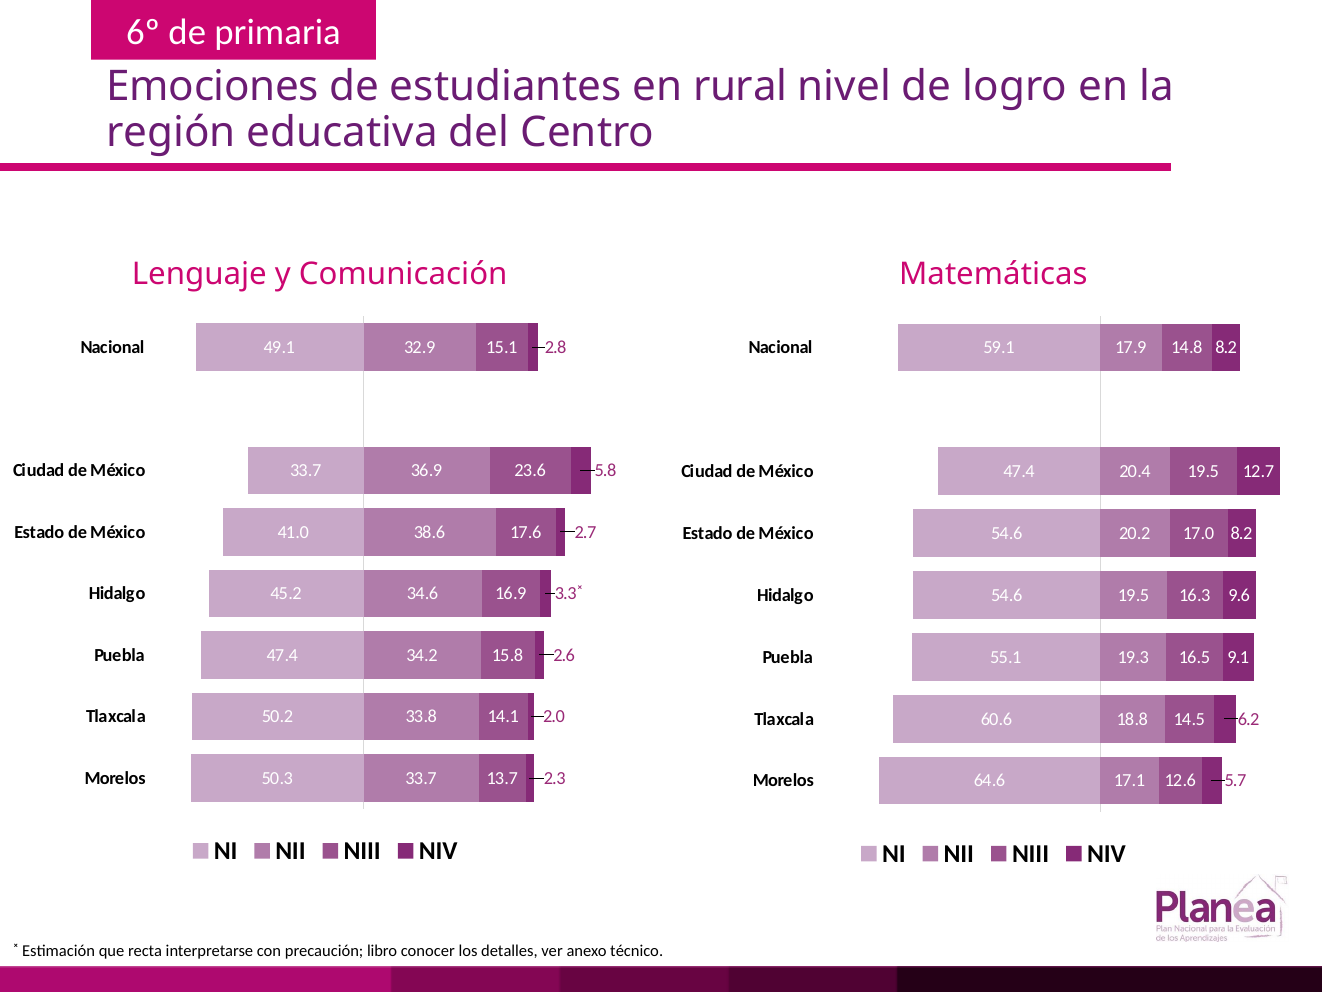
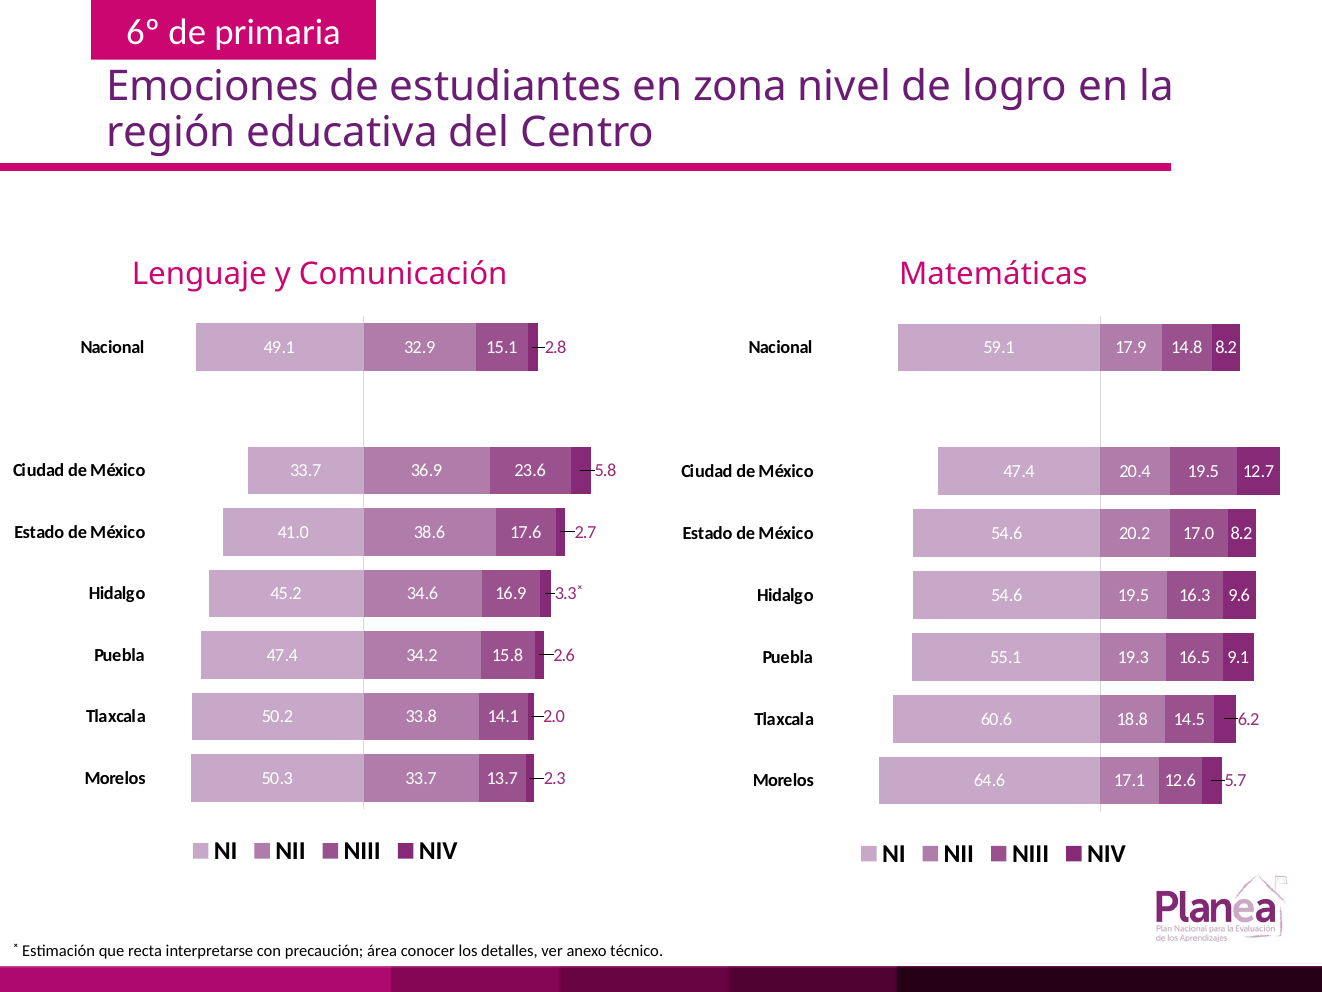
rural: rural -> zona (740, 87)
libro: libro -> área (382, 950)
